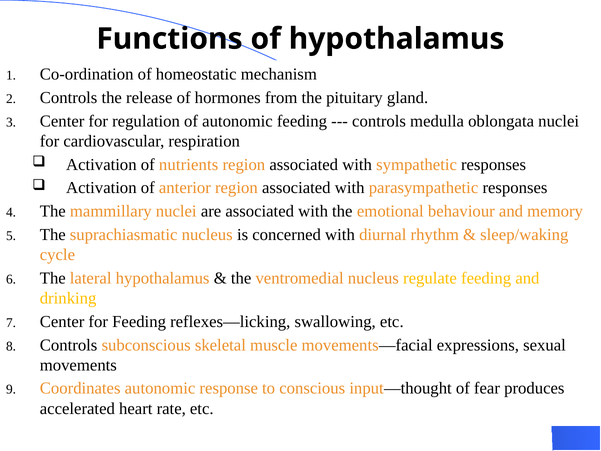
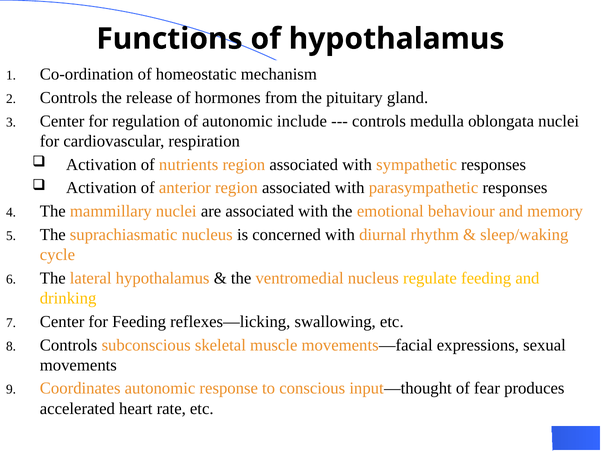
autonomic feeding: feeding -> include (302, 121)
